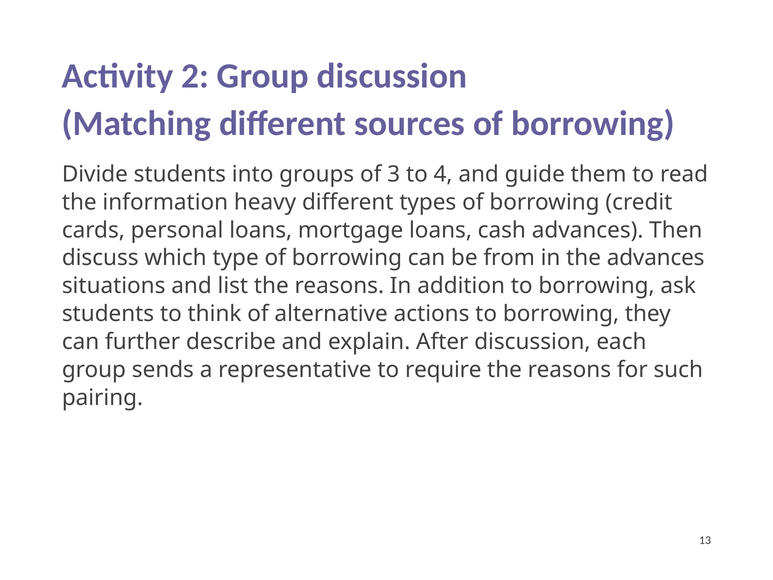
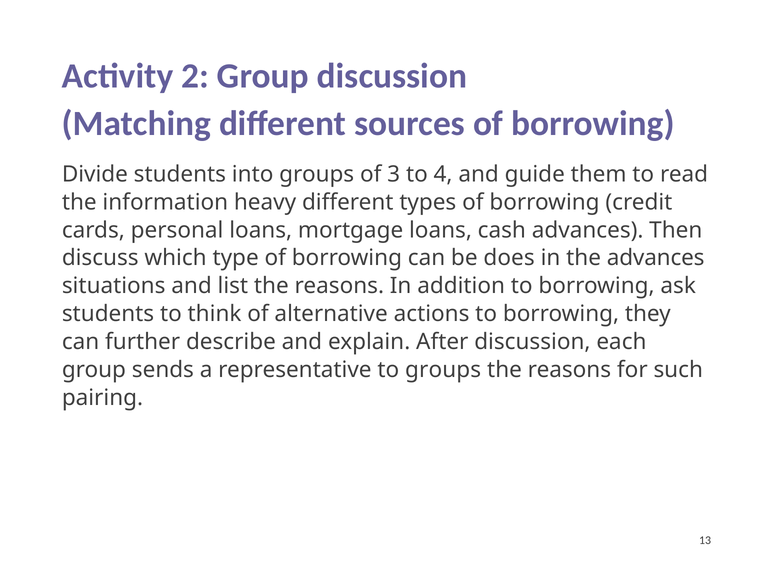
from: from -> does (509, 258)
to require: require -> groups (443, 370)
